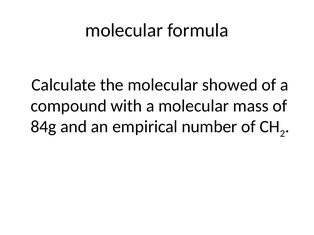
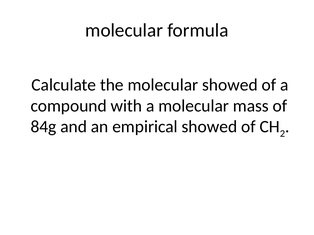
empirical number: number -> showed (209, 127)
